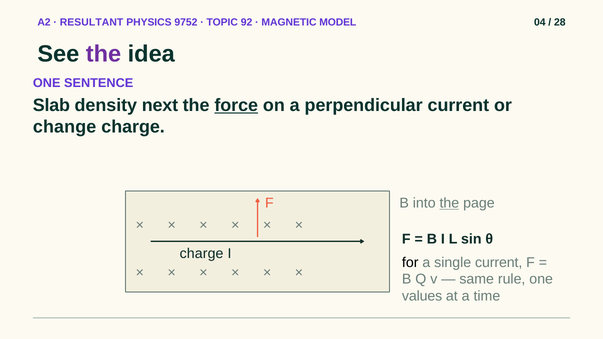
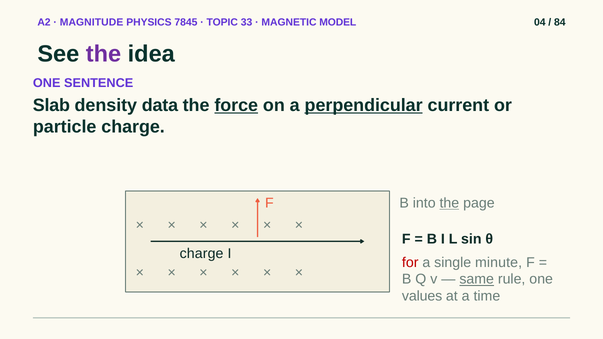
RESULTANT: RESULTANT -> MAGNITUDE (92, 22)
9752: 9752 -> 7845 (186, 22)
92: 92 -> 33 (247, 22)
28: 28 -> 84 (560, 22)
next: next -> data (160, 105)
perpendicular underline: none -> present (364, 105)
change: change -> particle (65, 127)
for colour: black -> red (410, 262)
single current: current -> minute (499, 262)
same underline: none -> present (477, 279)
